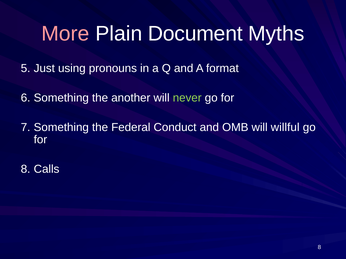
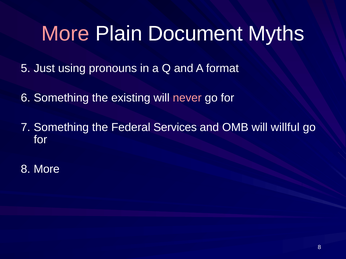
another: another -> existing (131, 98)
never colour: light green -> pink (187, 98)
Conduct: Conduct -> Services (175, 127)
8 Calls: Calls -> More (47, 169)
